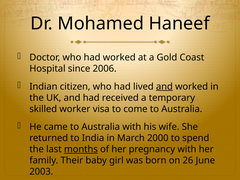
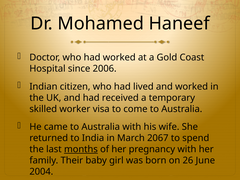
and underline: present -> none (164, 87)
2000: 2000 -> 2067 (158, 138)
2003: 2003 -> 2004 (41, 172)
